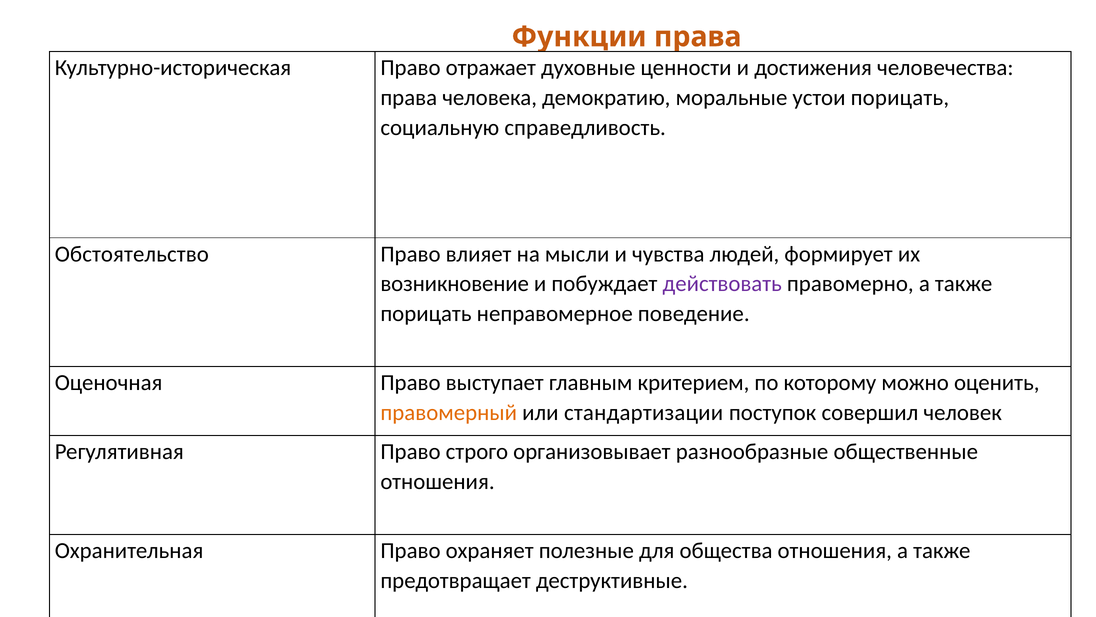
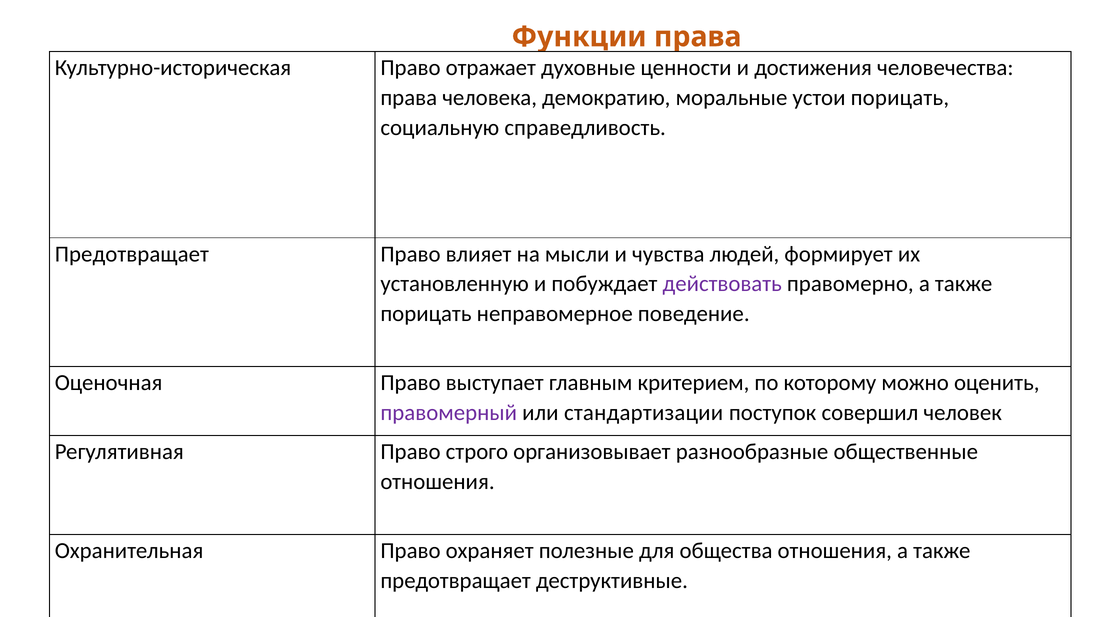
Обстоятельство: Обстоятельство -> Предотвращает (132, 254)
возникновение: возникновение -> установленную (455, 284)
правомерный colour: orange -> purple (449, 412)
